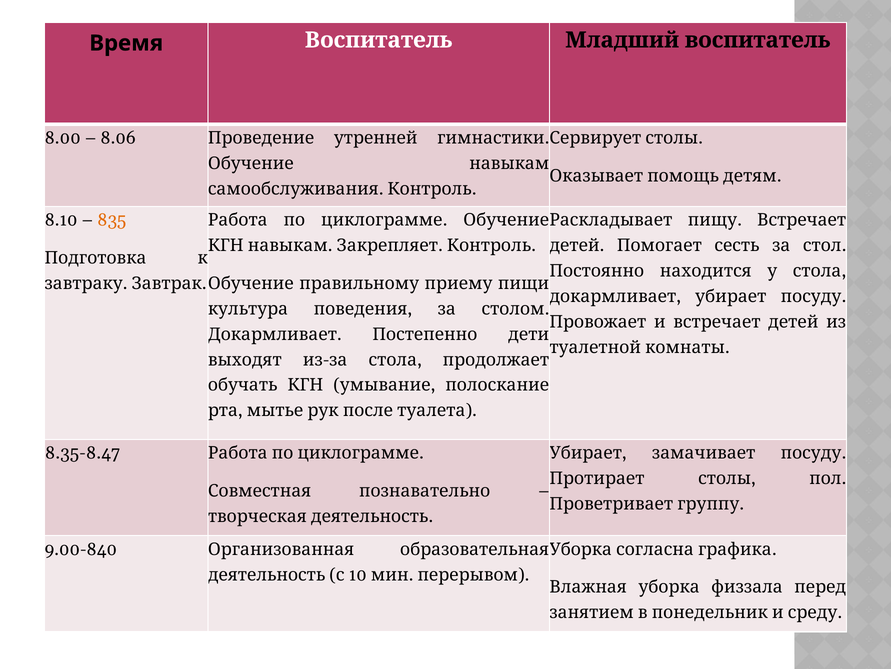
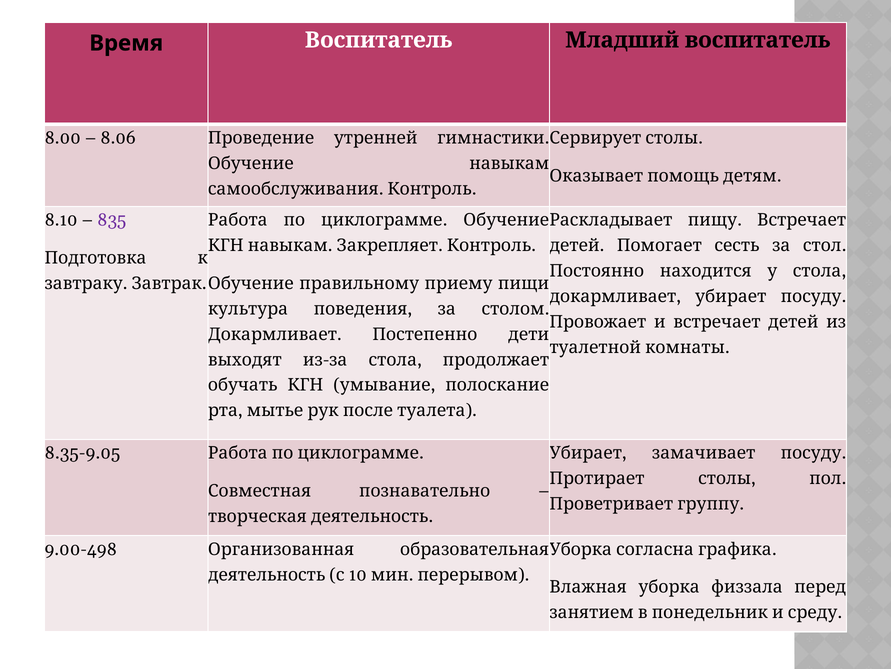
835 colour: orange -> purple (112, 220)
8.35-8.47: 8.35-8.47 -> 8.35-9.05 (82, 453)
9.00-840: 9.00-840 -> 9.00-498 (81, 549)
